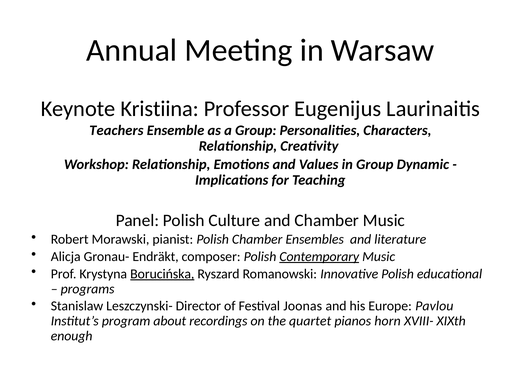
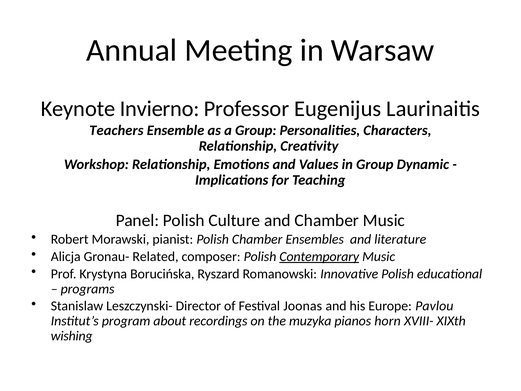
Kristiina: Kristiina -> Invierno (160, 109)
Endräkt: Endräkt -> Related (155, 256)
Borucińska underline: present -> none (162, 274)
quartet: quartet -> muzyka (310, 321)
enough: enough -> wishing (72, 336)
